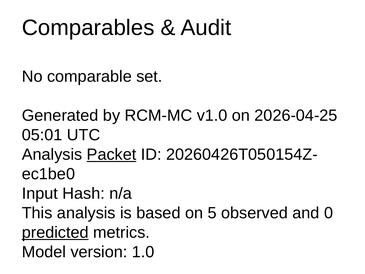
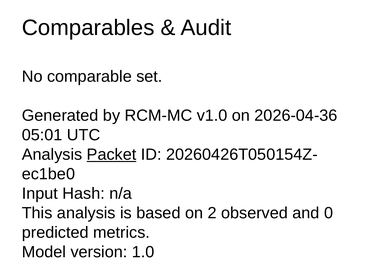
2026-04-25: 2026-04-25 -> 2026-04-36 (296, 115)
5: 5 -> 2 (212, 213)
predicted underline: present -> none (55, 232)
